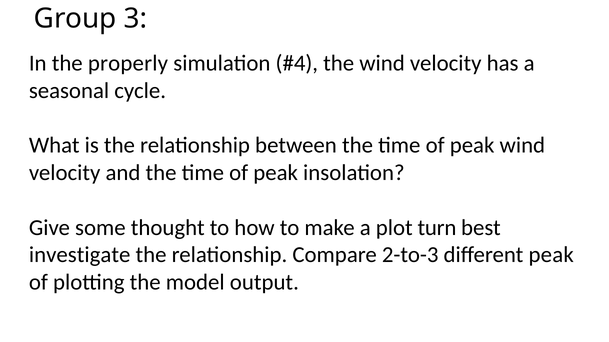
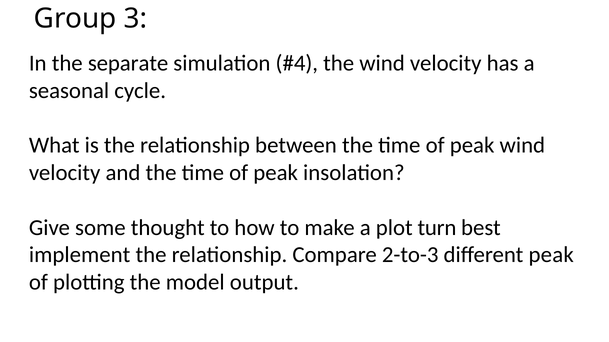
properly: properly -> separate (128, 63)
investigate: investigate -> implement (80, 255)
